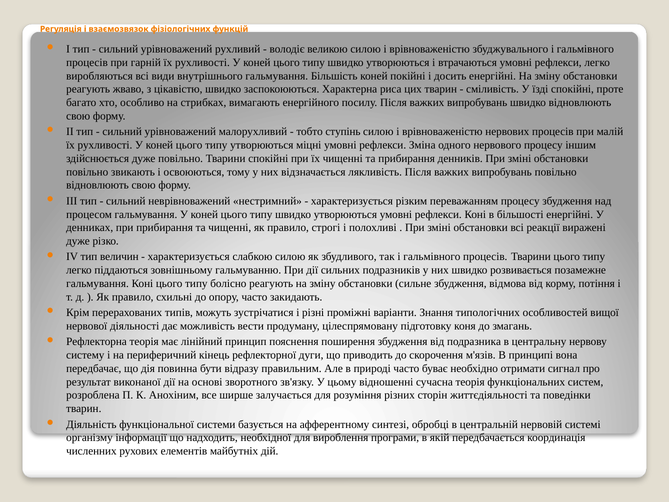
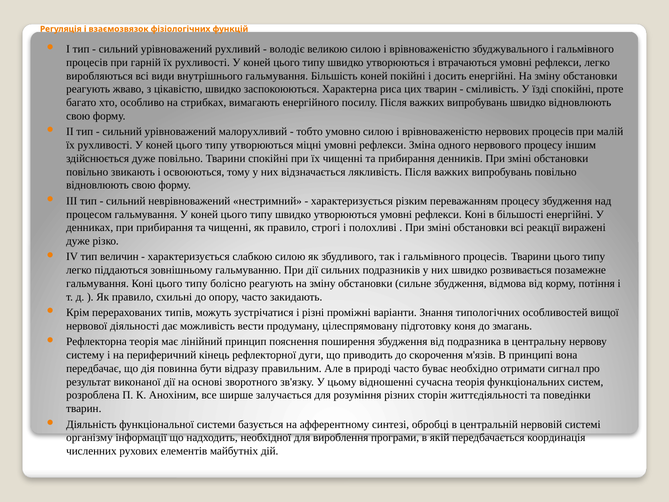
ступінь: ступінь -> умовно (343, 132)
